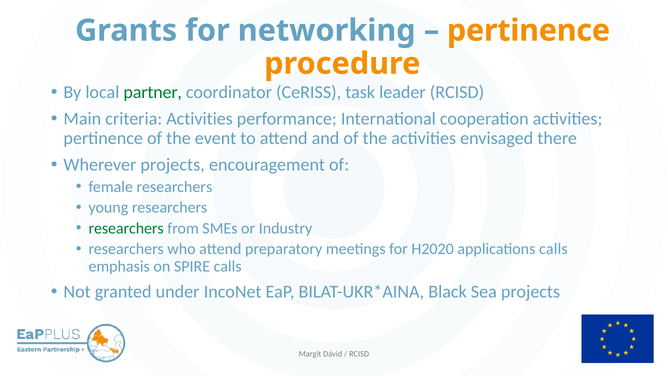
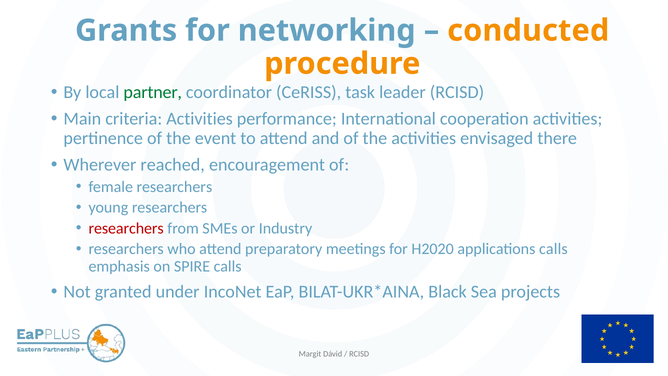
pertinence: pertinence -> conducted (528, 31)
Wherever projects: projects -> reached (173, 165)
researchers colour: green -> red (126, 228)
